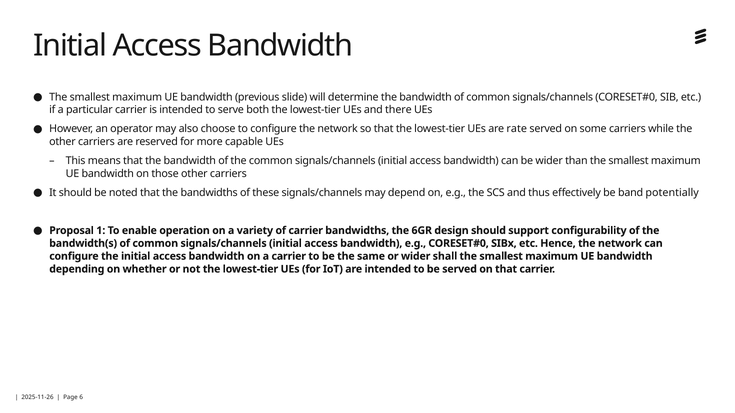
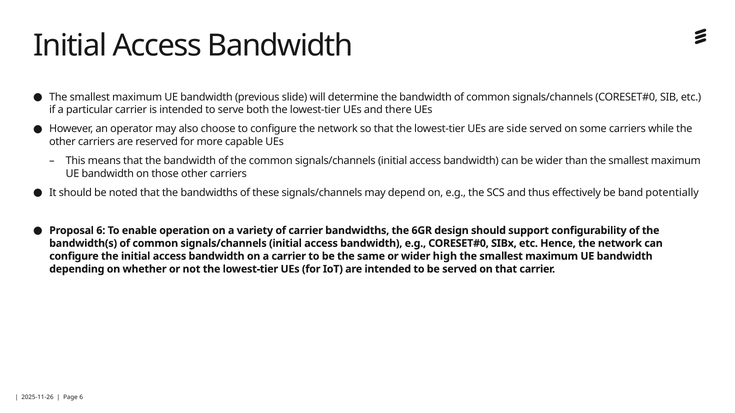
rate: rate -> side (517, 129)
Proposal 1: 1 -> 6 (101, 231)
shall: shall -> high (445, 256)
